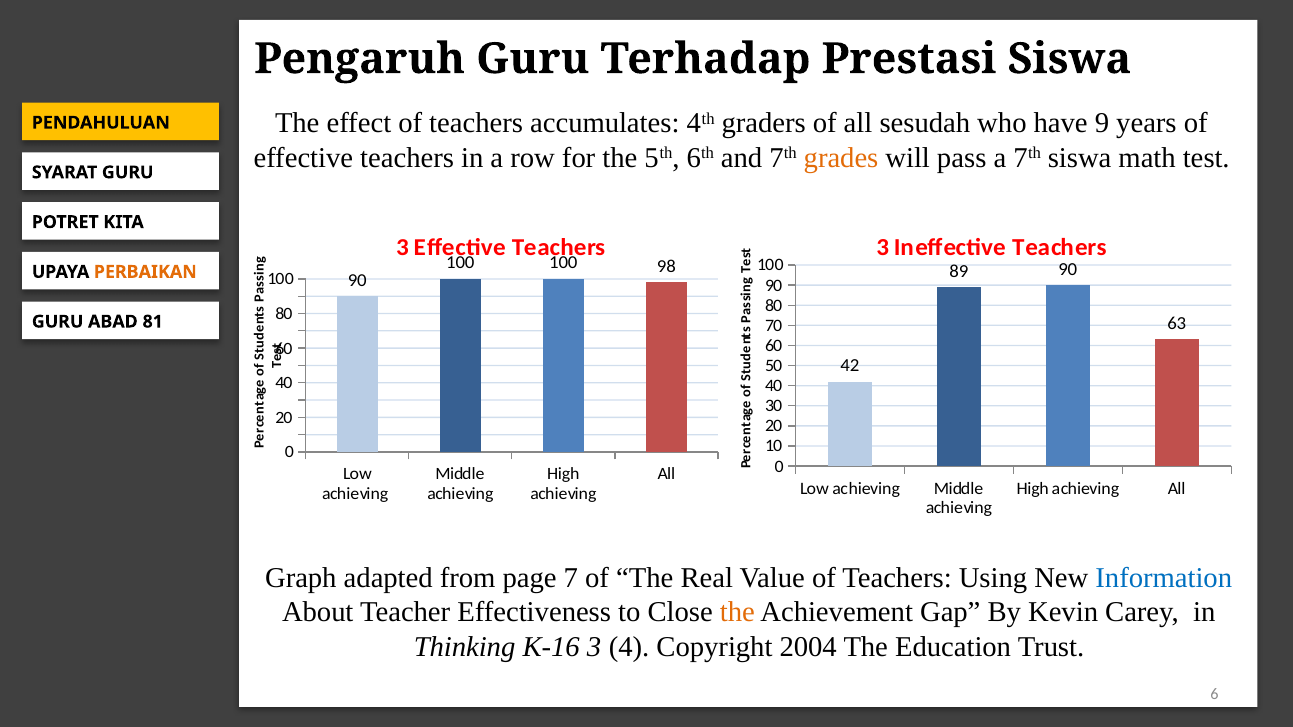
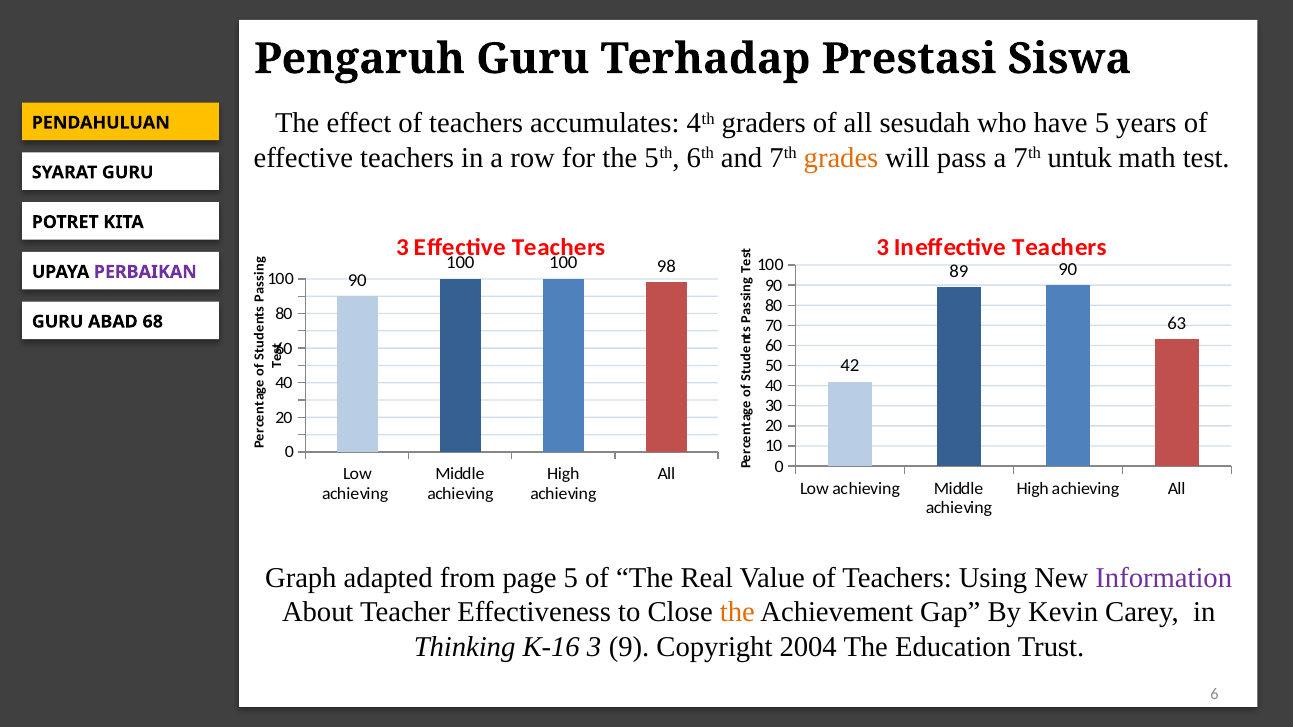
have 9: 9 -> 5 (1102, 123)
7th siswa: siswa -> untuk (1080, 158)
PERBAIKAN colour: orange -> purple (145, 272)
81: 81 -> 68 (153, 322)
page 7: 7 -> 5 (571, 578)
Information colour: blue -> purple (1164, 578)
4: 4 -> 9 (629, 647)
